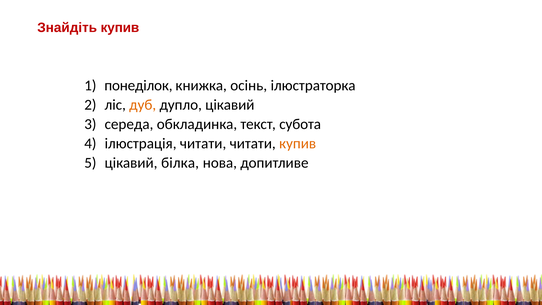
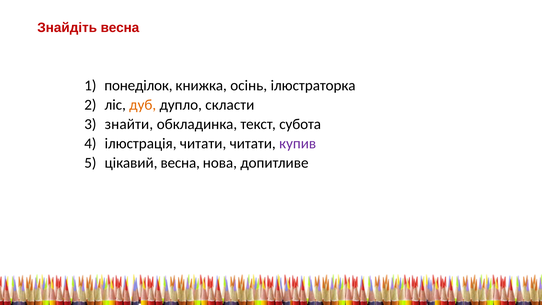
Знайдіть купив: купив -> весна (120, 28)
дупло цікавий: цікавий -> скласти (230, 105)
середа: середа -> знайти (129, 124)
купив colour: orange -> purple (298, 143)
цікавий білка: білка -> весна (180, 163)
